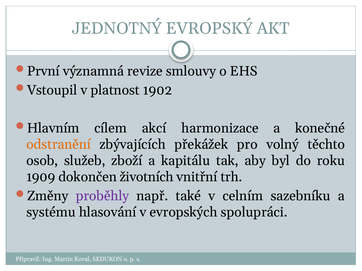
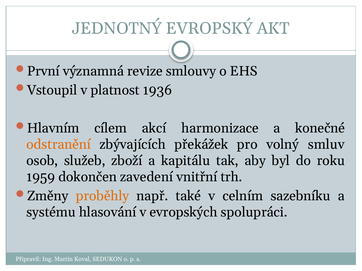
1902: 1902 -> 1936 (157, 90)
těchto: těchto -> smluv (326, 145)
1909: 1909 -> 1959 (41, 177)
životních: životních -> zavedení (147, 177)
proběhly colour: purple -> orange (102, 196)
